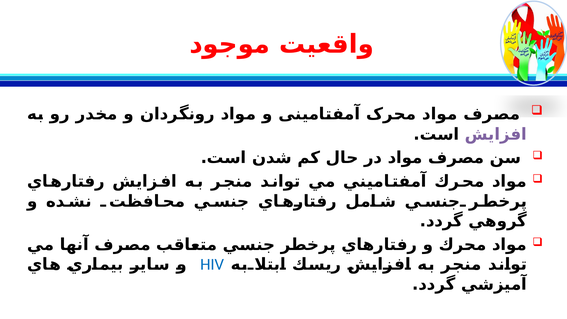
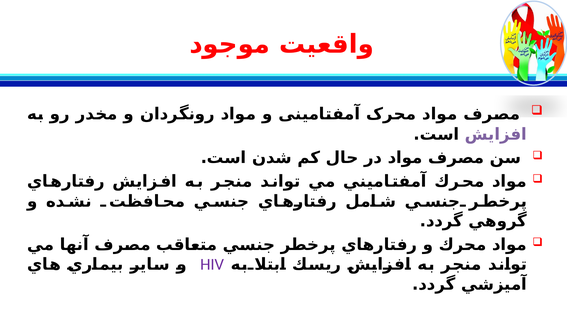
HIV colour: blue -> purple (212, 264)
